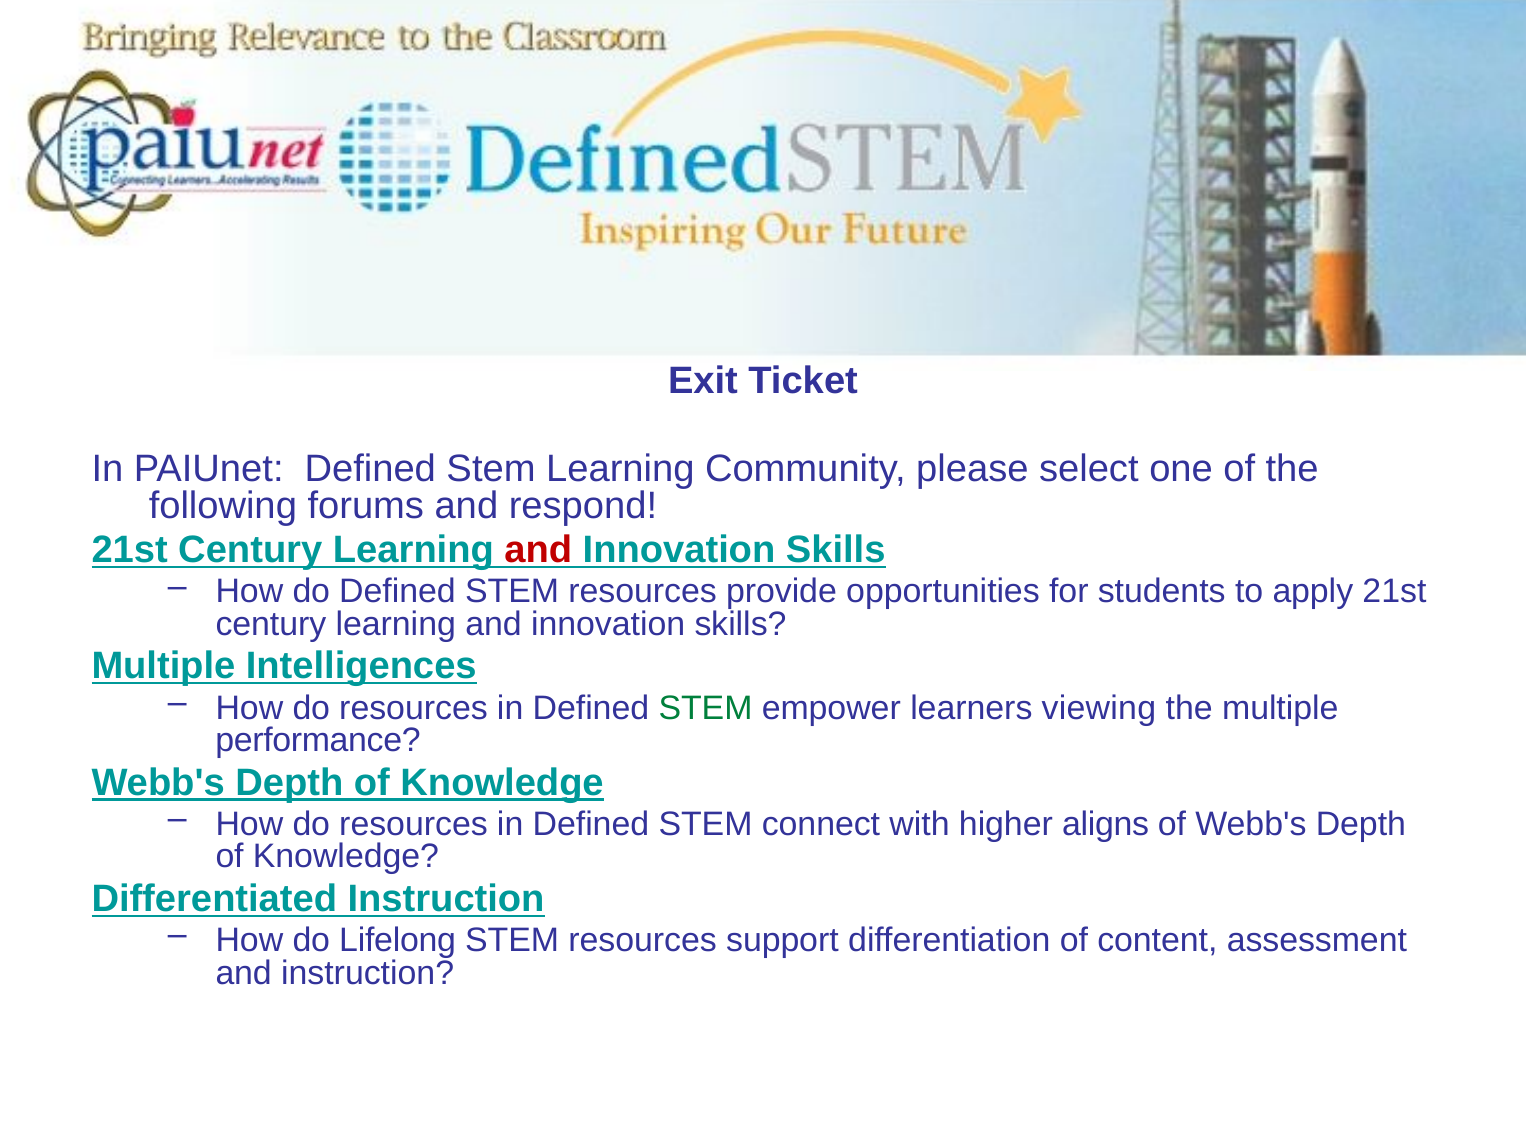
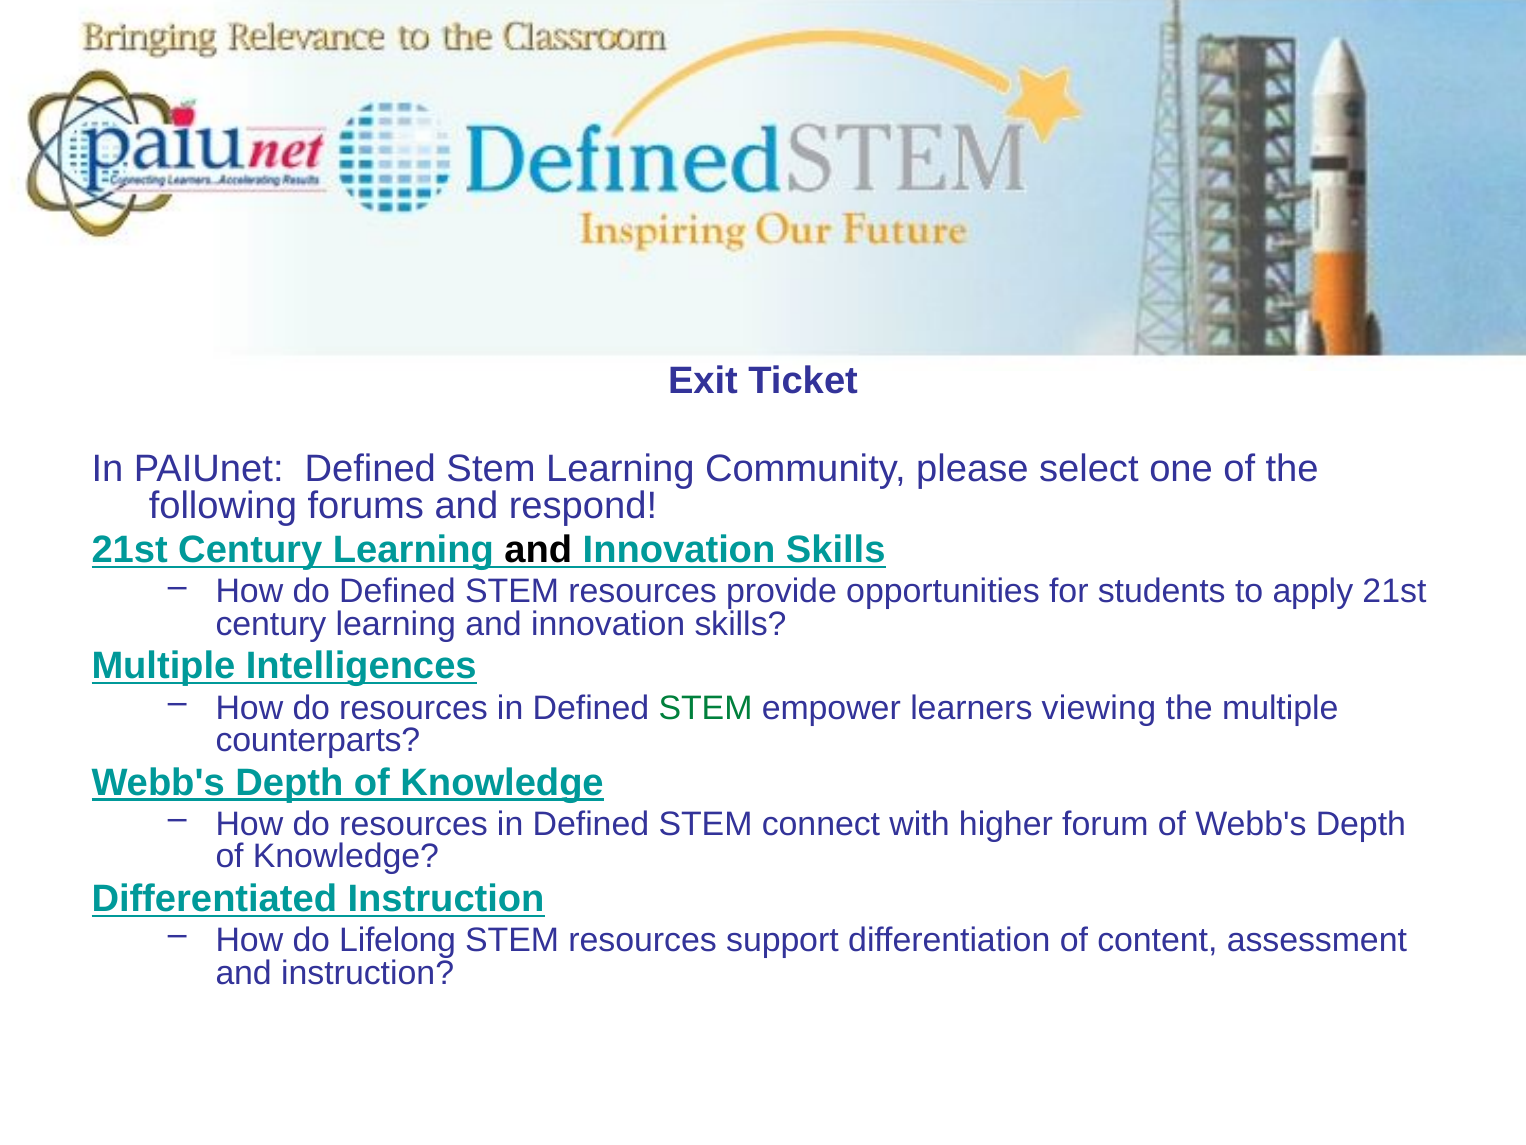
and colour: red -> black (538, 550)
performance: performance -> counterparts (318, 740)
aligns: aligns -> forum (1105, 824)
